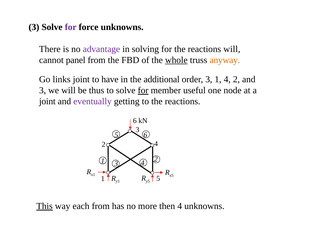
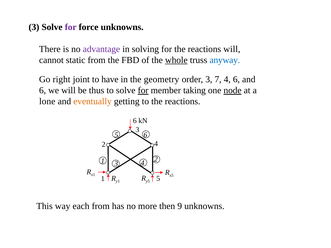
panel: panel -> static (76, 60)
anyway colour: orange -> blue (225, 60)
links: links -> right (62, 79)
additional: additional -> geometry (162, 79)
order 3 1: 1 -> 7 (218, 79)
4 2: 2 -> 6 (236, 79)
3: 3 -> 6 (43, 91)
useful: useful -> taking (195, 91)
node underline: none -> present (233, 91)
joint: joint -> lone (47, 102)
eventually colour: purple -> orange (93, 102)
This underline: present -> none (45, 206)
then 4: 4 -> 9 (180, 206)
